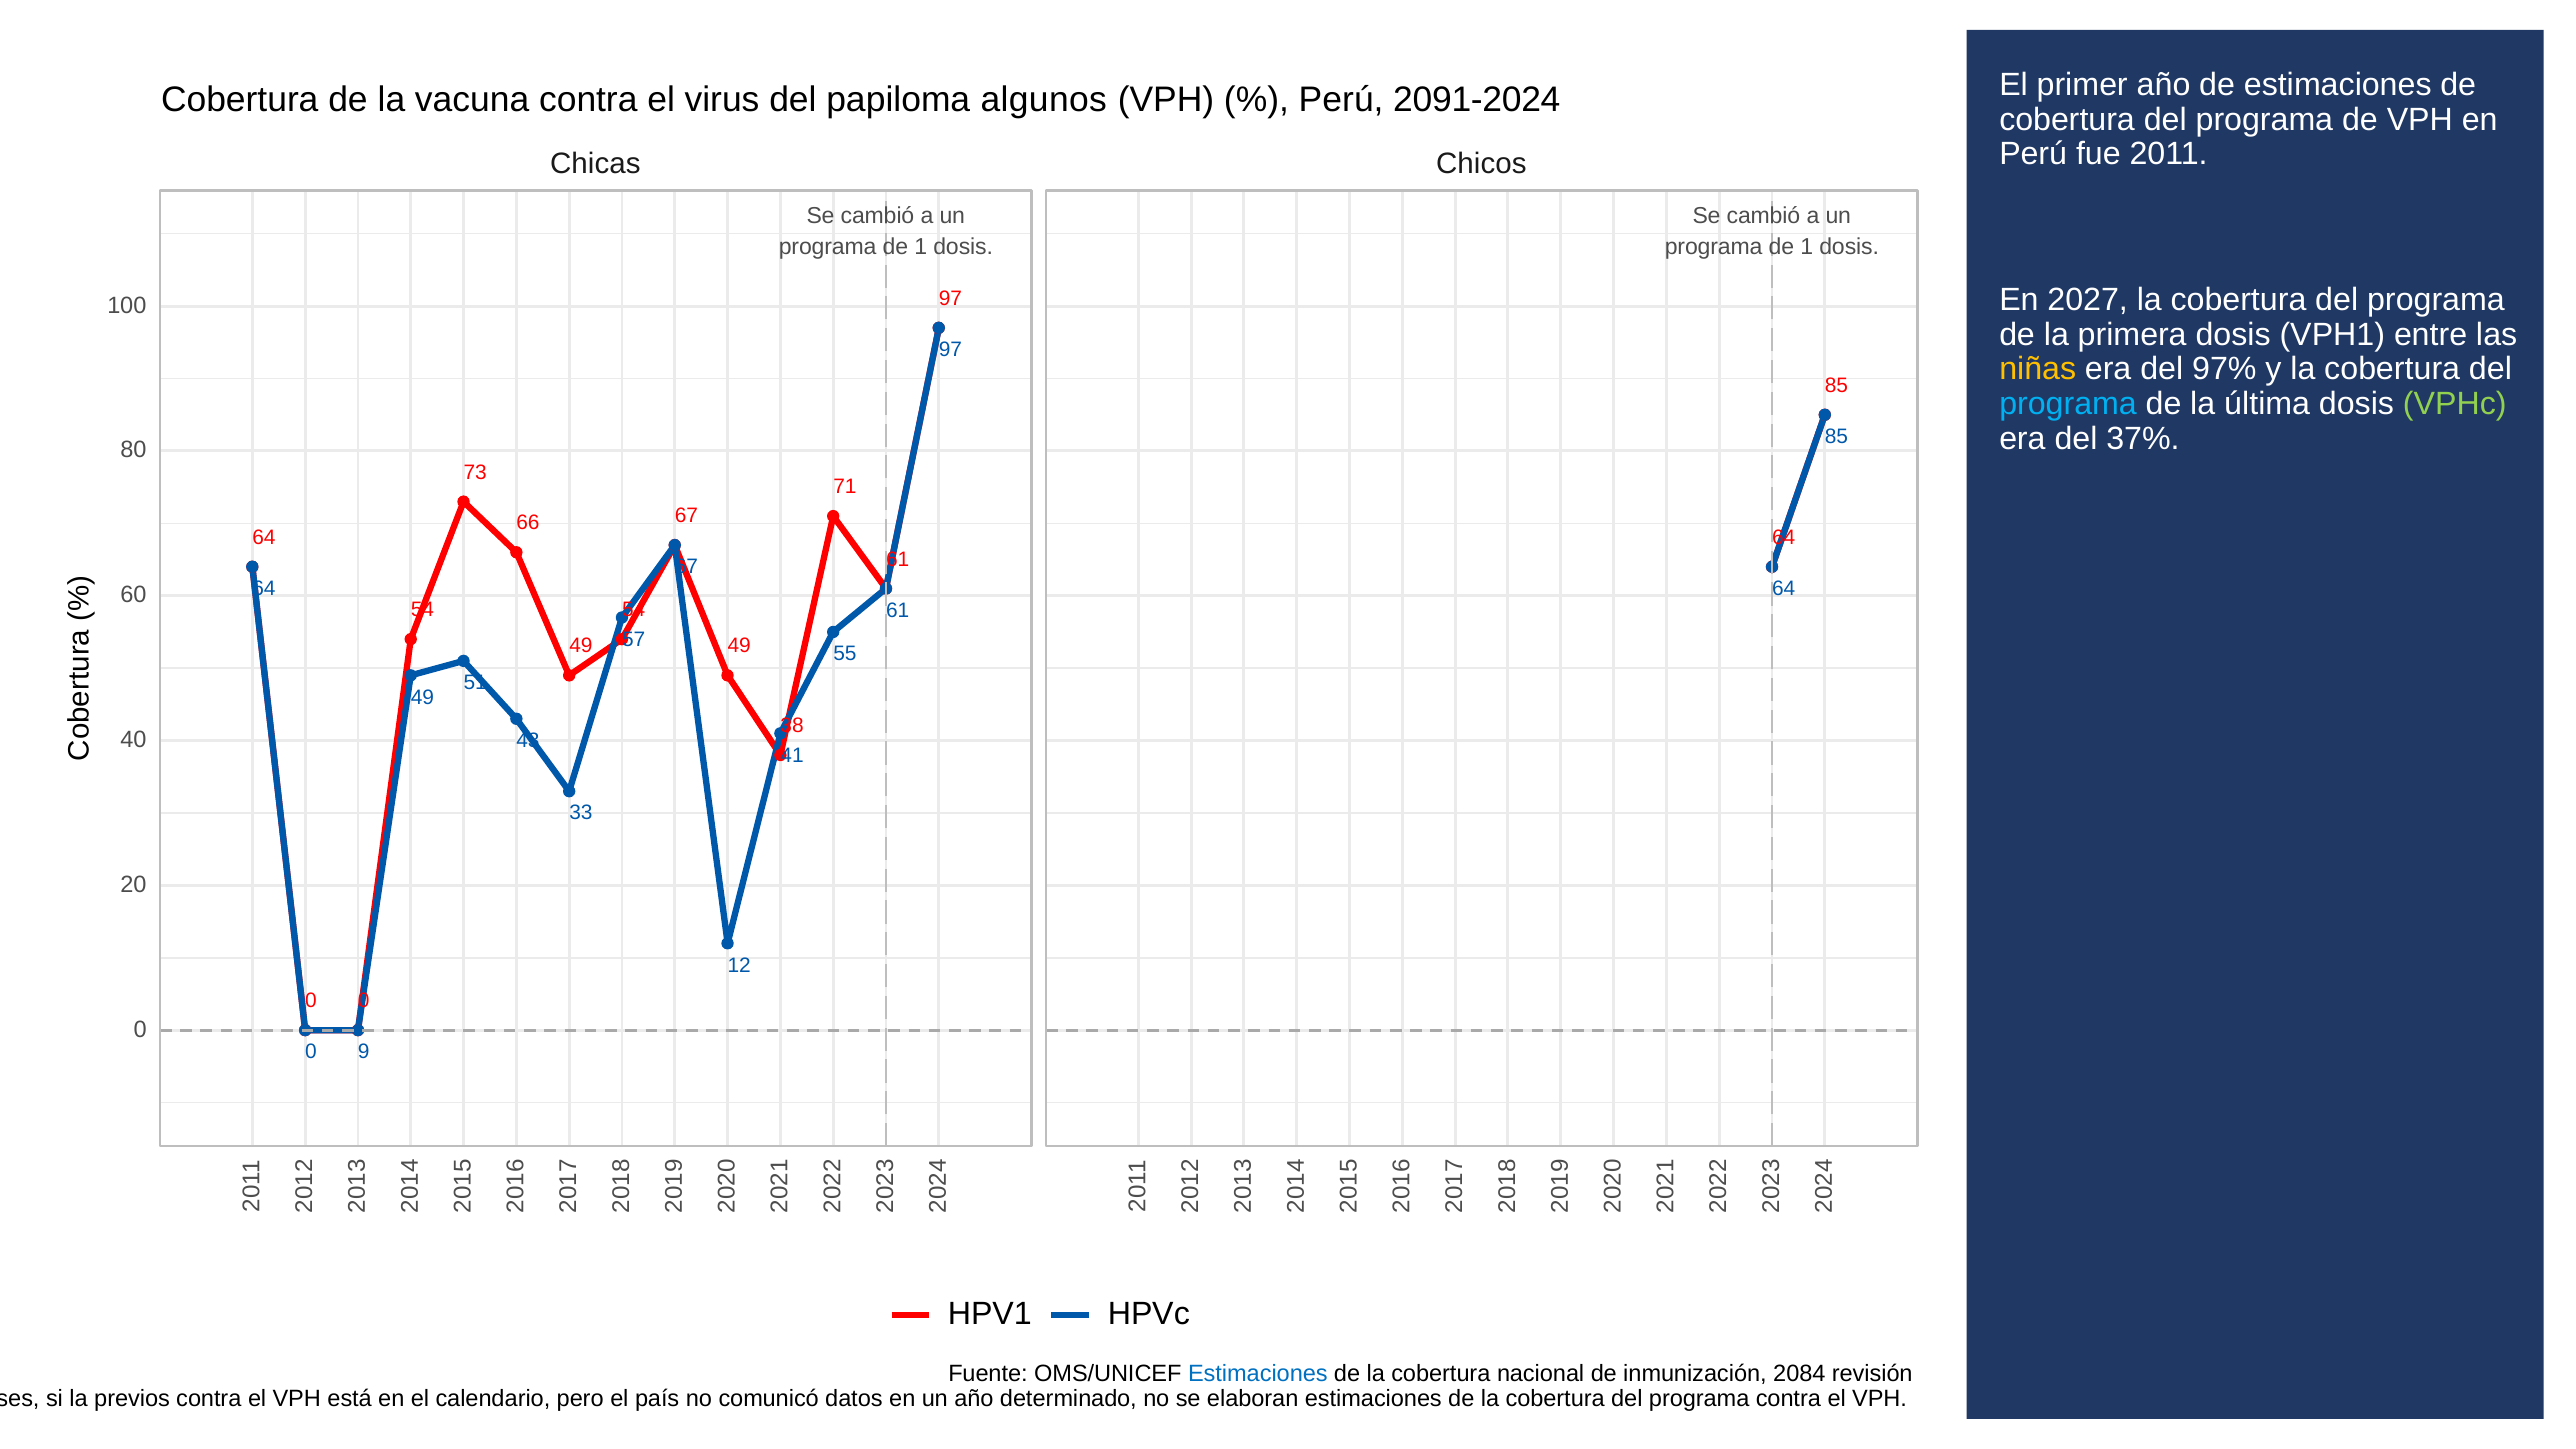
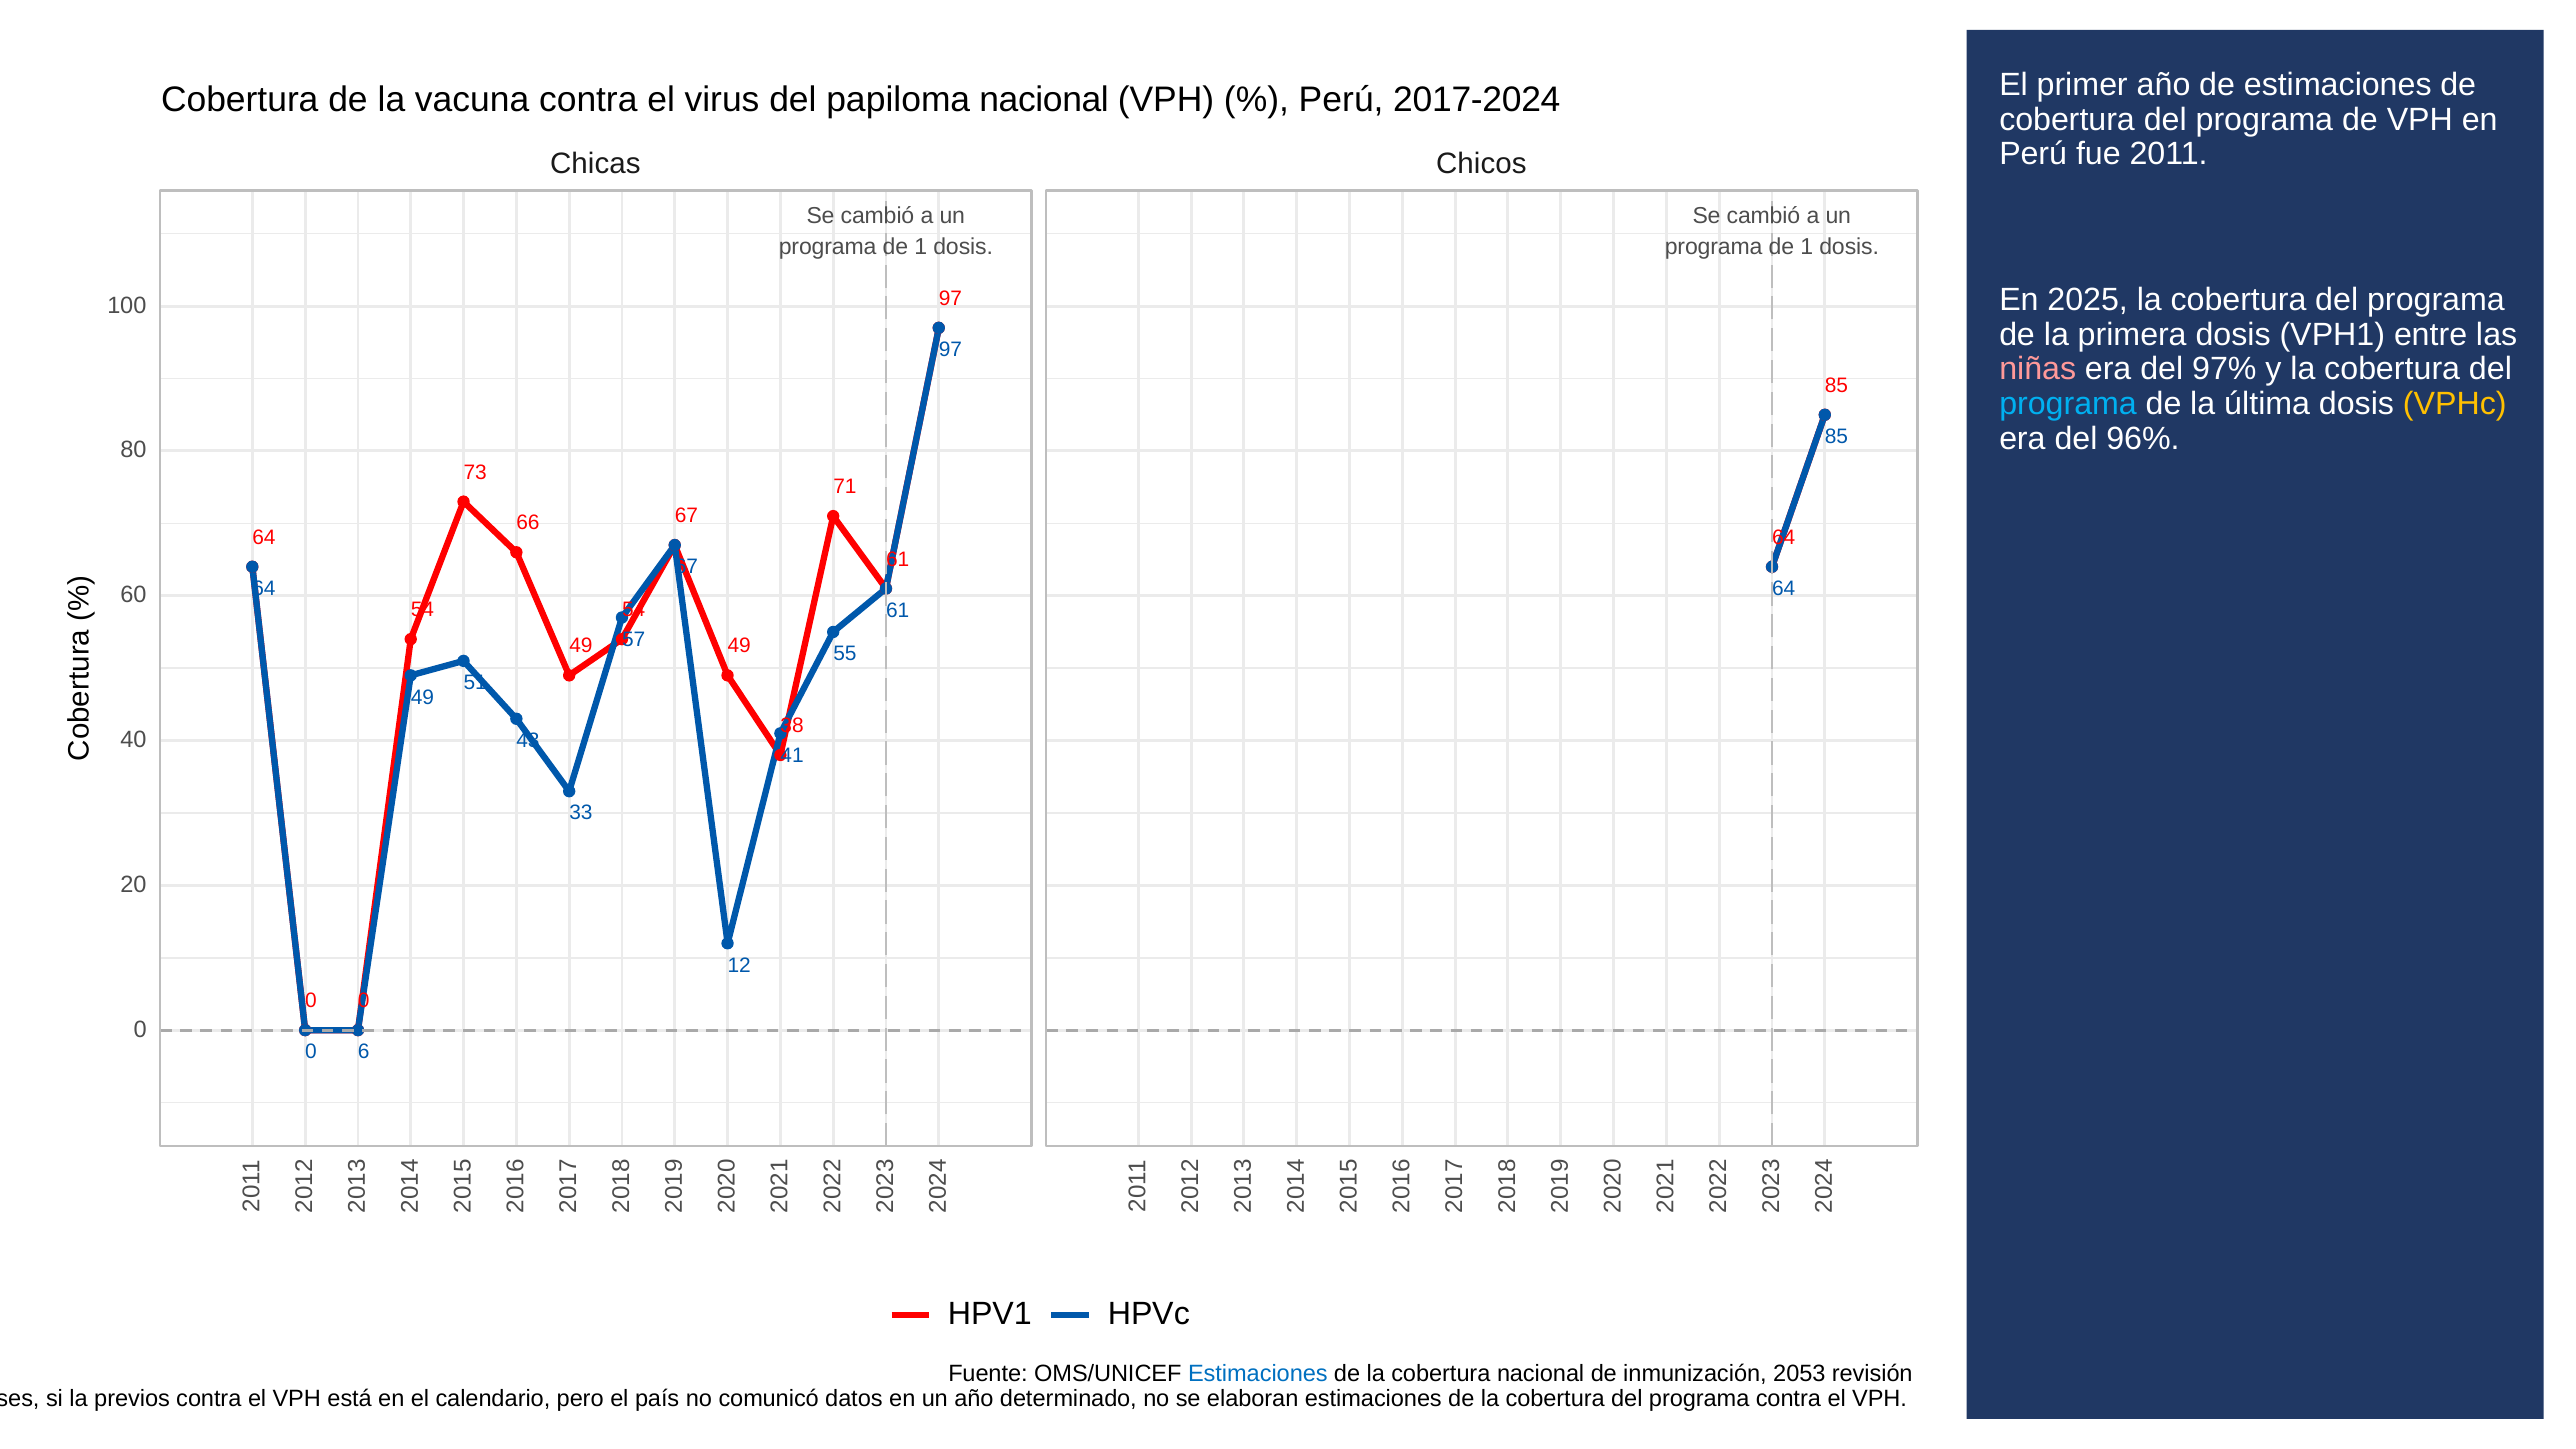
papiloma algunos: algunos -> nacional (1044, 100)
2091-2024: 2091-2024 -> 2017-2024 (1477, 100)
2027: 2027 -> 2025 (2088, 300)
niñas colour: yellow -> pink (2038, 369)
VPHc colour: light green -> yellow (2455, 404)
37%: 37% -> 96% (2143, 439)
0 9: 9 -> 6 (364, 1052)
2084: 2084 -> 2053 (1799, 1373)
